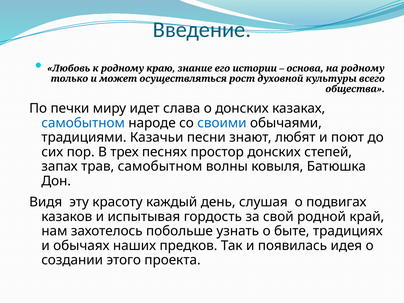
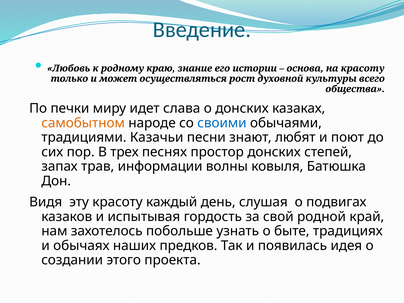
на родному: родному -> красоту (363, 68)
самобытном colour: blue -> orange (83, 123)
трав самобытном: самобытном -> информации (160, 167)
